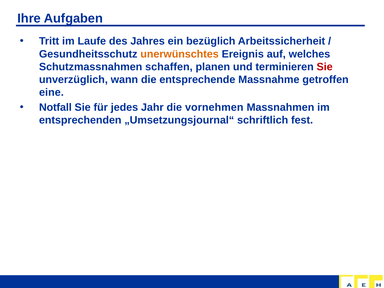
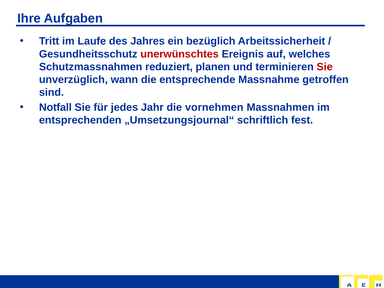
unerwünschtes colour: orange -> red (180, 54)
schaffen: schaffen -> reduziert (169, 67)
eine: eine -> sind (51, 92)
